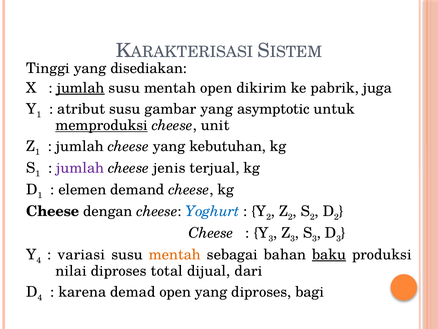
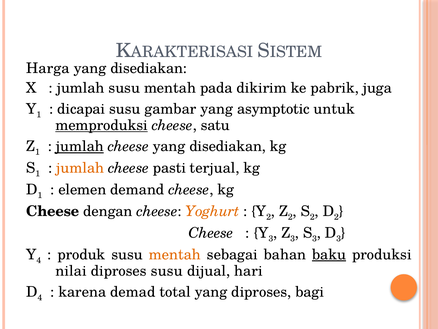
Tinggi: Tinggi -> Harga (48, 68)
jumlah underline: present -> none (81, 88)
mentah open: open -> pada (216, 88)
atribut: atribut -> dicapai (81, 109)
unit: unit -> satu (215, 125)
jumlah underline: none -> present (80, 146)
cheese yang kebutuhan: kebutuhan -> disediakan (228, 146)
jumlah colour: purple -> orange (80, 168)
jenis: jenis -> pasti (169, 168)
Yoghurt colour: blue -> orange (212, 211)
variasi: variasi -> produk (81, 254)
diproses total: total -> susu (167, 270)
dari: dari -> hari (249, 270)
demad open: open -> total (175, 292)
